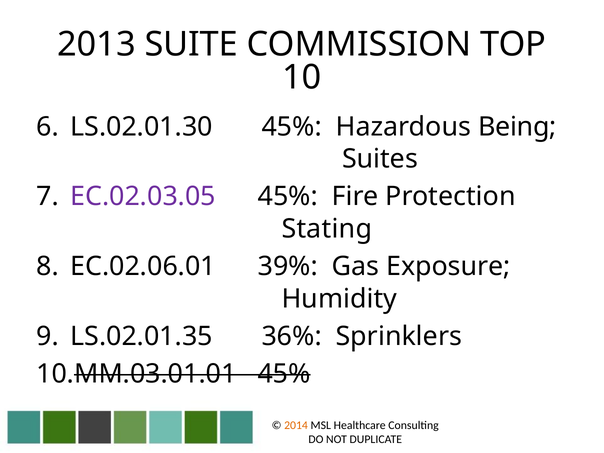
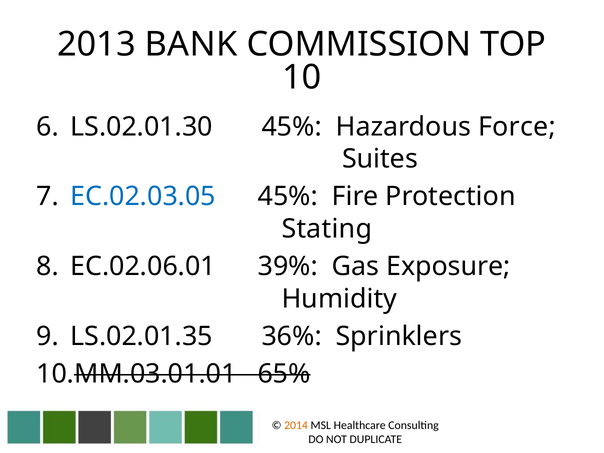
SUITE: SUITE -> BANK (191, 45)
Being: Being -> Force (517, 127)
EC.02.03.05 colour: purple -> blue (143, 197)
45%: 45% -> 65% (284, 374)
